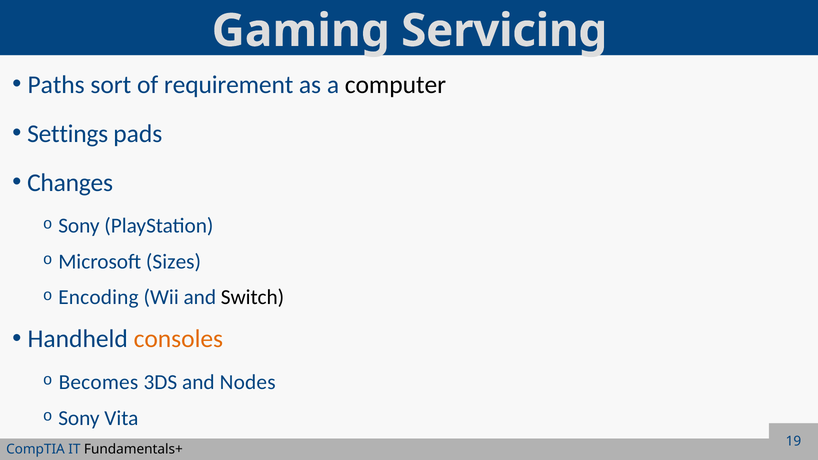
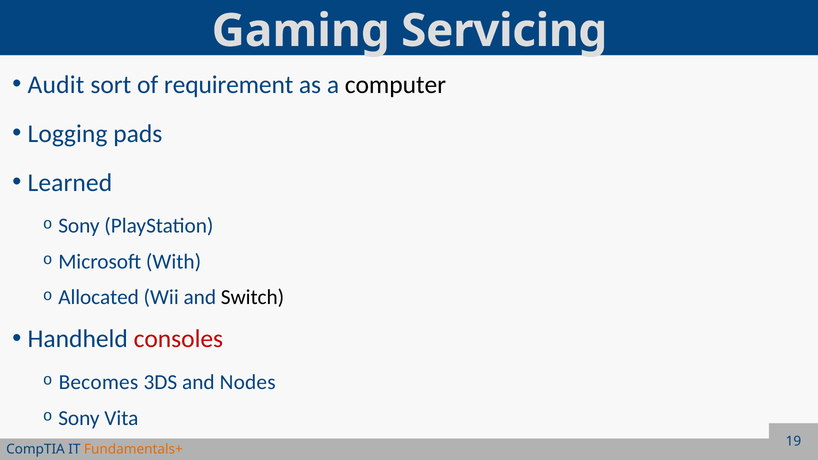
Paths: Paths -> Audit (56, 85)
Settings: Settings -> Logging (68, 134)
Changes: Changes -> Learned (70, 183)
Sizes: Sizes -> With (174, 262)
Encoding: Encoding -> Allocated (99, 297)
consoles colour: orange -> red (178, 339)
Fundamentals+ colour: black -> orange (133, 449)
